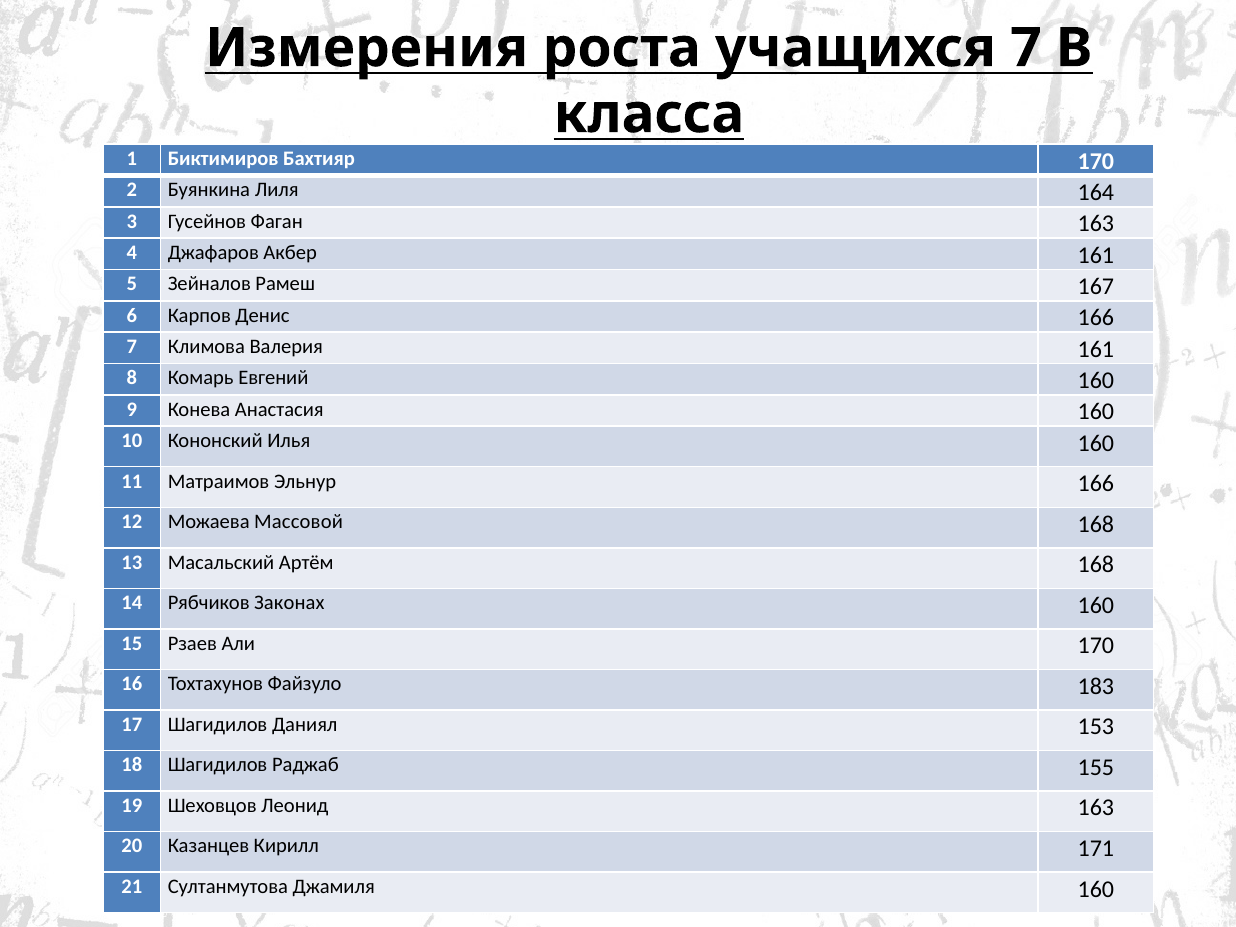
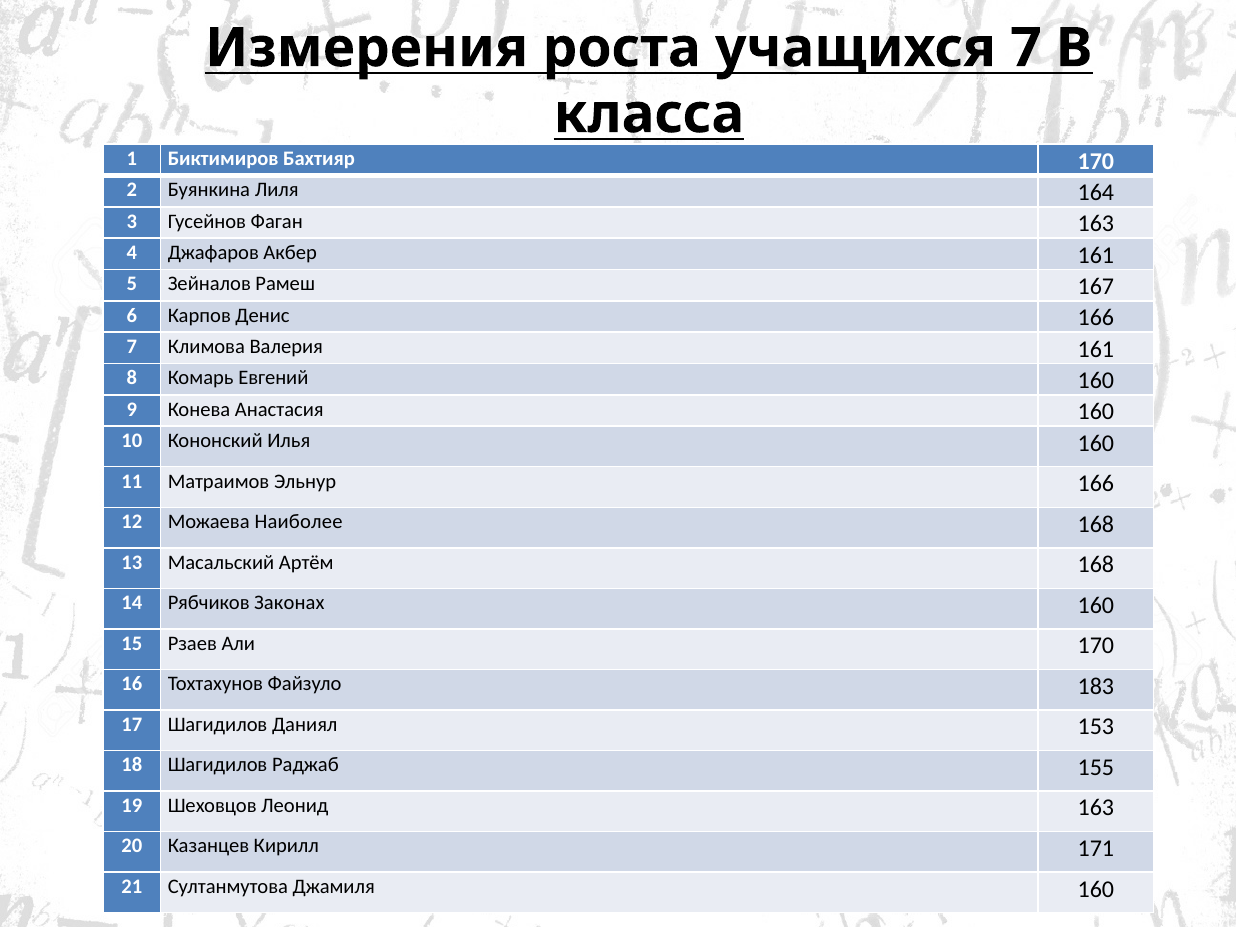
Массовой: Массовой -> Наиболее (299, 522)
